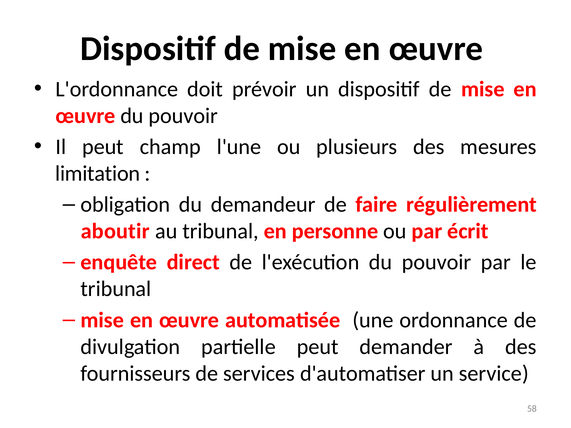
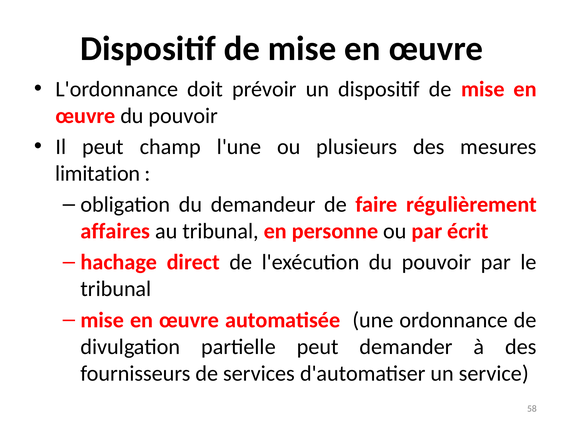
aboutir: aboutir -> affaires (115, 231)
enquête: enquête -> hachage (119, 262)
